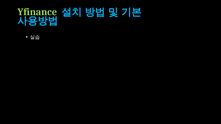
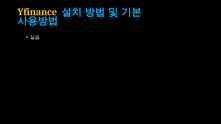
Yfinance colour: light green -> yellow (37, 12)
